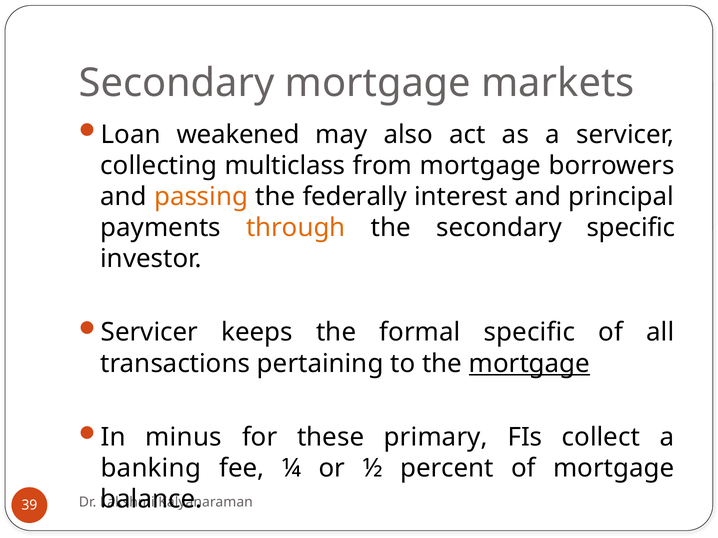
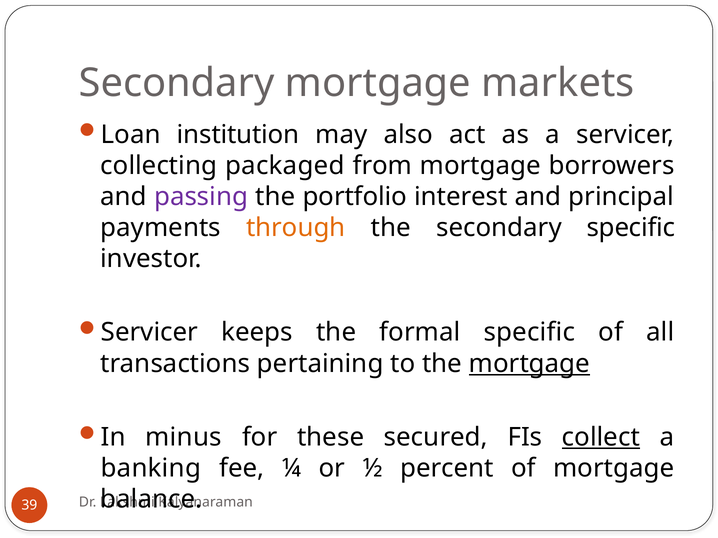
weakened: weakened -> institution (238, 135)
multiclass: multiclass -> packaged (285, 166)
passing colour: orange -> purple (201, 197)
federally: federally -> portfolio (355, 197)
primary: primary -> secured (436, 438)
collect underline: none -> present (601, 438)
